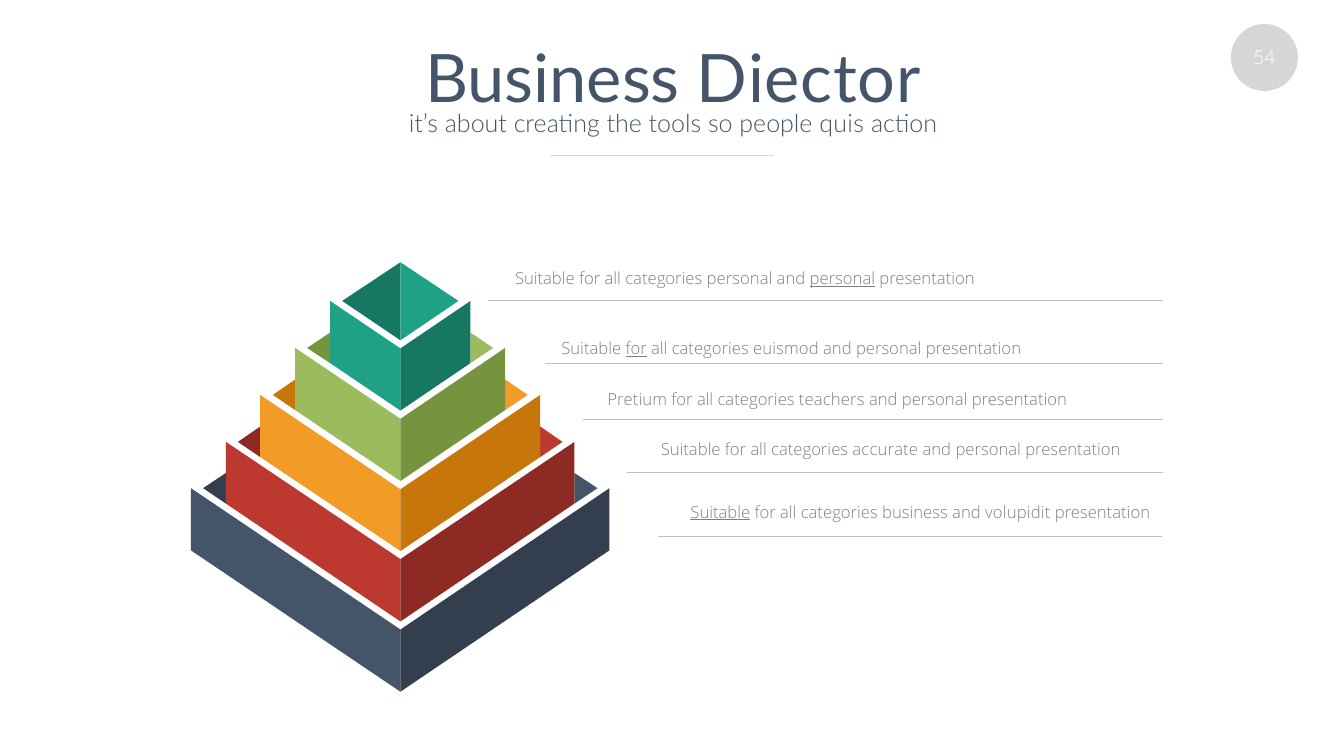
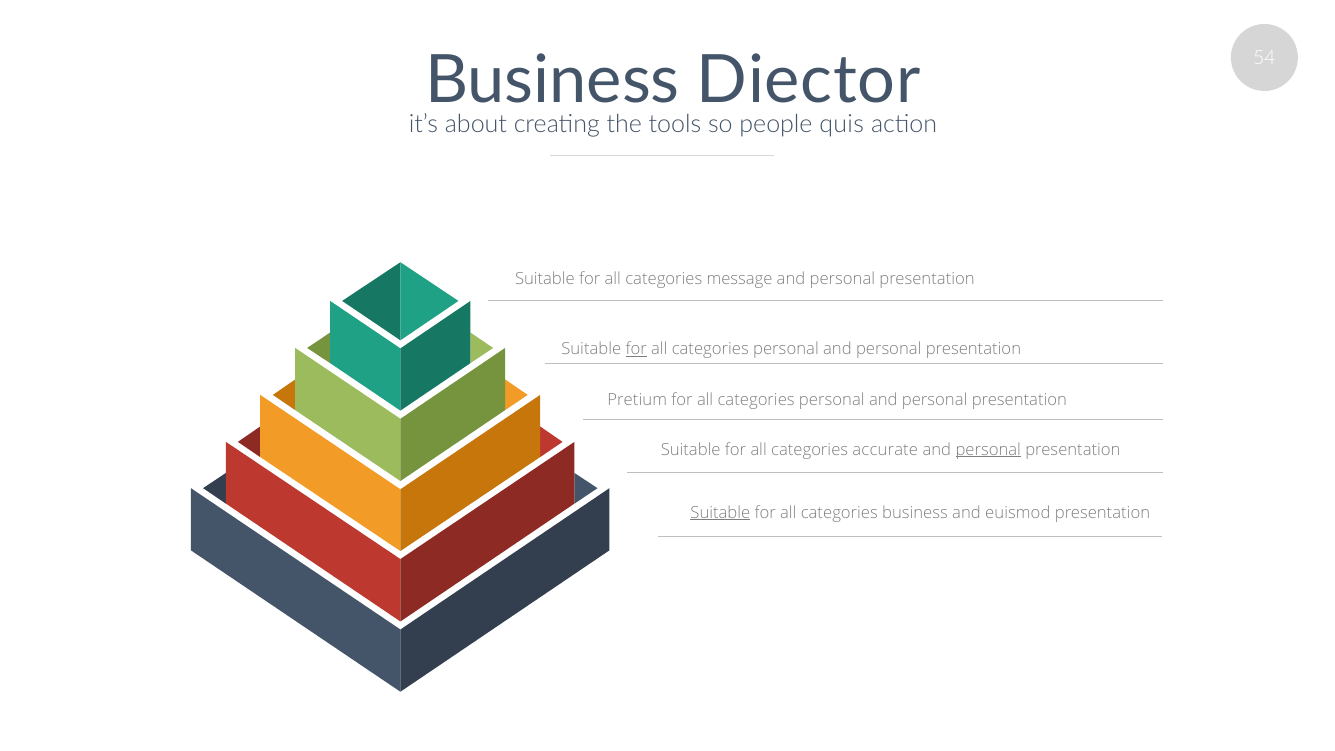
categories personal: personal -> message (740, 279)
personal underline: present -> none (842, 279)
euismod: euismod -> personal (786, 349)
teachers: teachers -> personal (832, 400)
personal underline: none -> present (988, 449)
volupidit: volupidit -> euismod (1018, 513)
